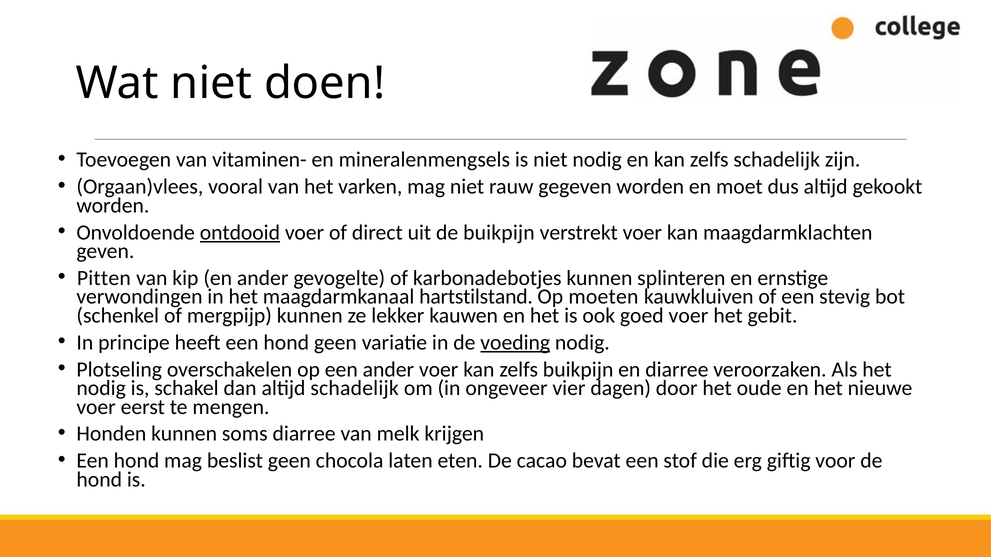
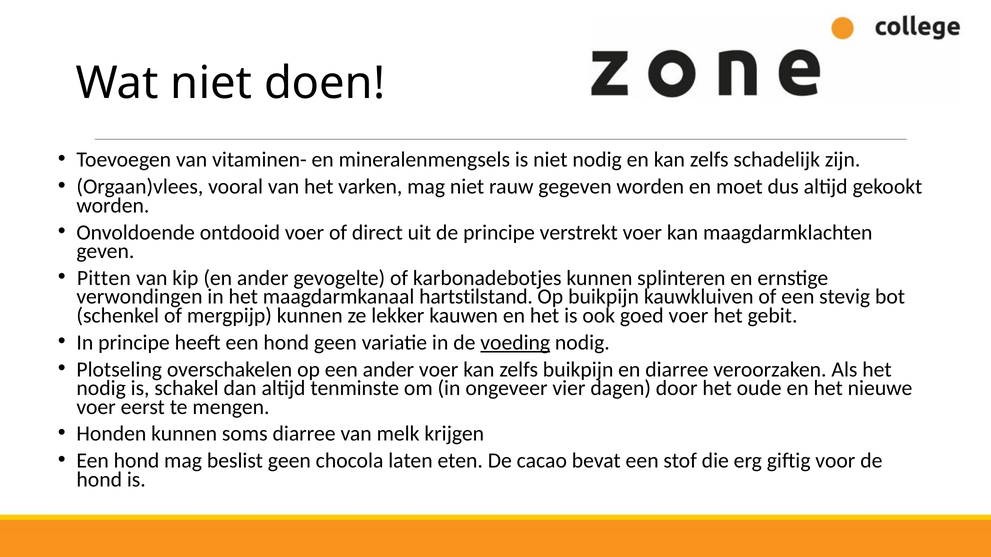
ontdooid underline: present -> none (240, 233)
de buikpijn: buikpijn -> principe (499, 233)
Op moeten: moeten -> buikpijn (604, 297)
altijd schadelijk: schadelijk -> tenminste (355, 388)
